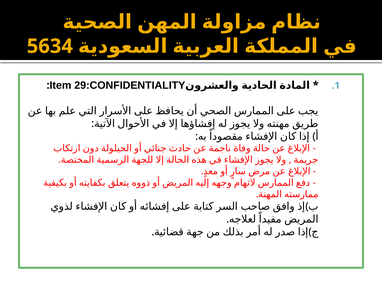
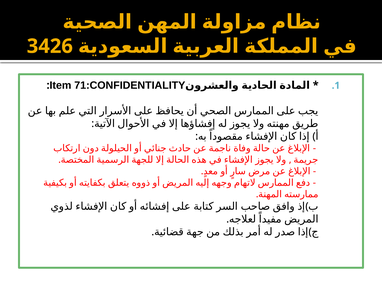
5634: 5634 -> 3426 (50, 46)
29:CONFIDENTIALITY: 29:CONFIDENTIALITY -> 71:CONFIDENTIALITY (130, 85)
